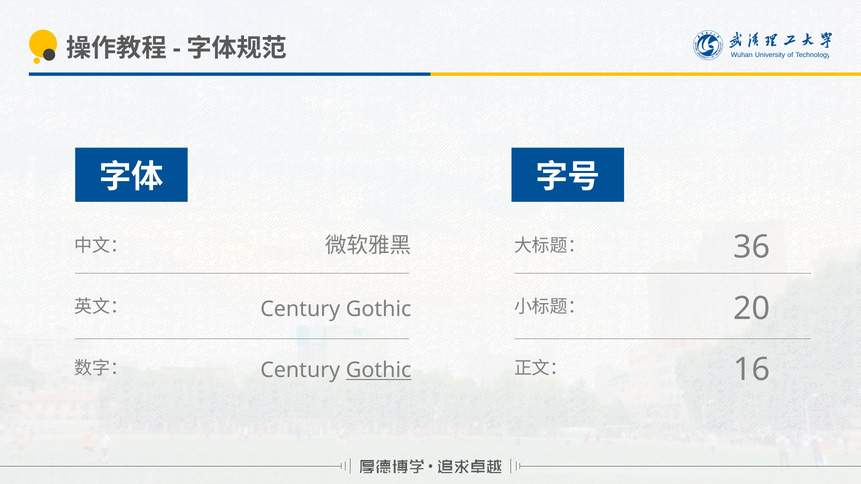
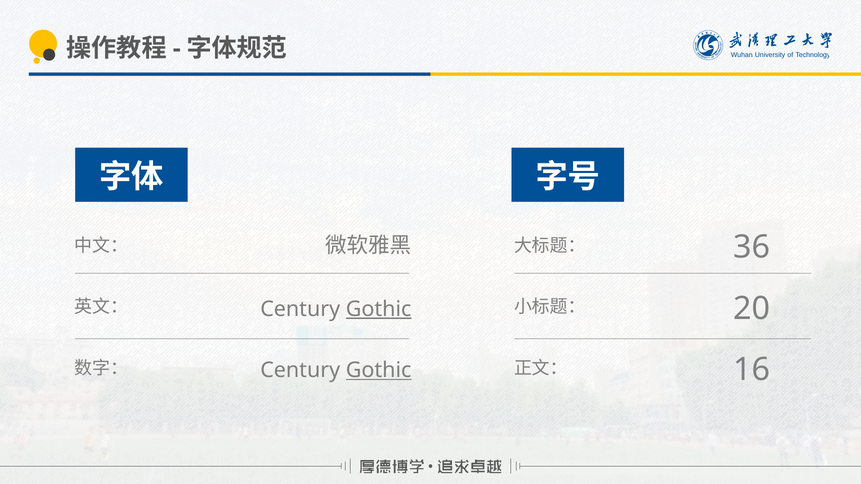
Gothic underline: none -> present (379, 309)
